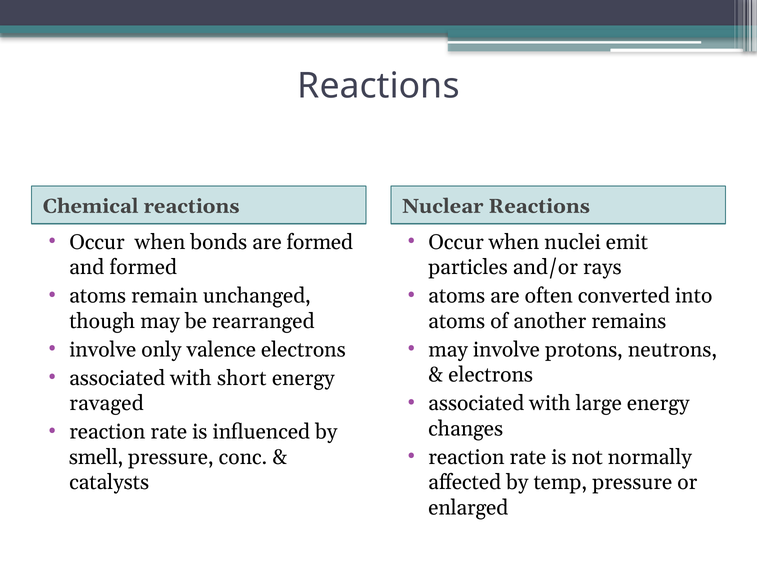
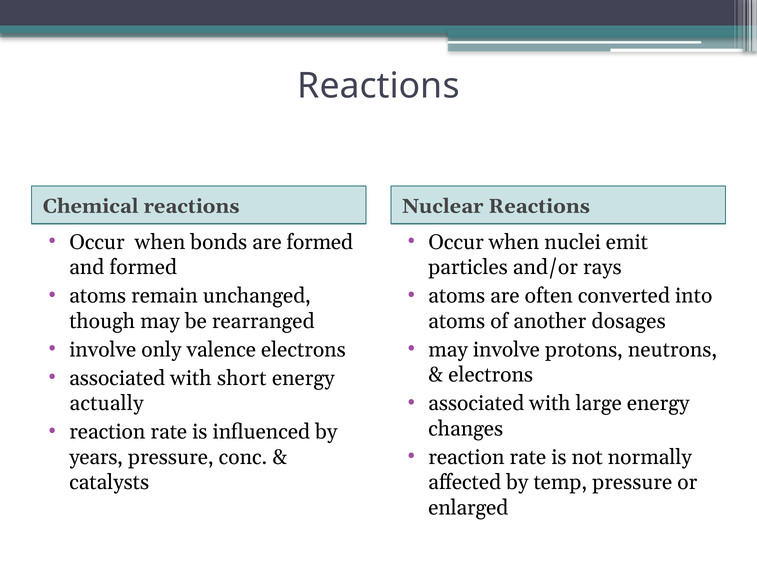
remains: remains -> dosages (629, 321)
ravaged: ravaged -> actually (107, 403)
smell: smell -> years (96, 457)
